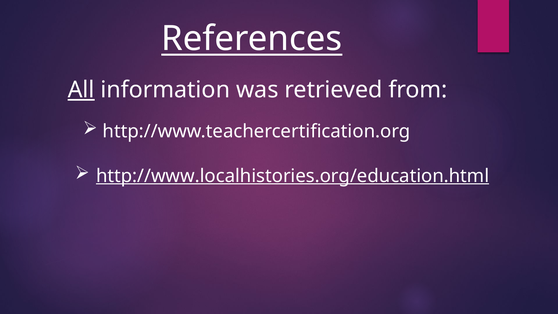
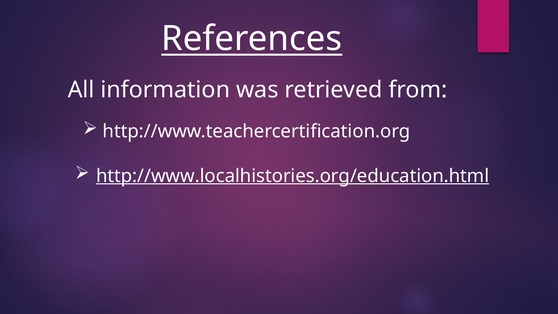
All underline: present -> none (81, 90)
